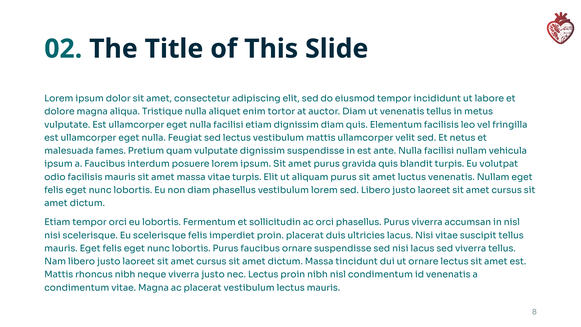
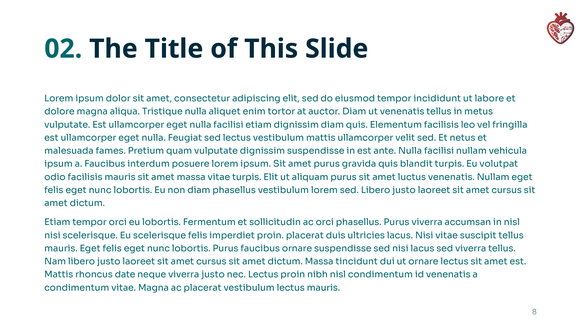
rhoncus nibh: nibh -> date (125, 274)
